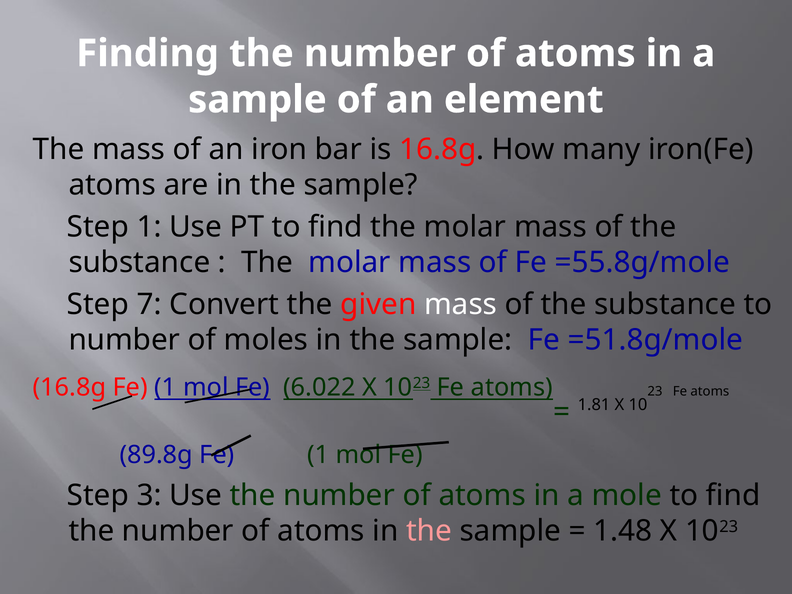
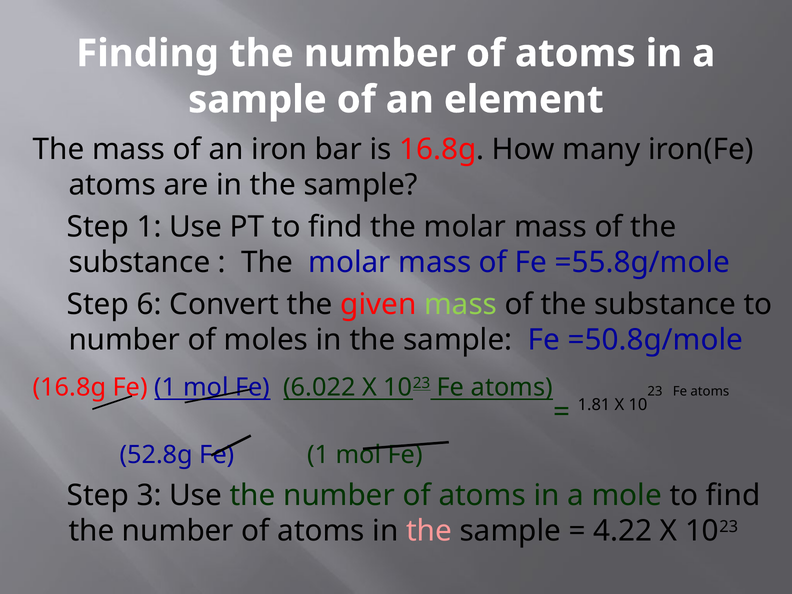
7: 7 -> 6 (149, 304)
mass colour: white -> light green (461, 304)
=51.8g/mole: =51.8g/mole -> =50.8g/mole (655, 340)
89.8g: 89.8g -> 52.8g (156, 455)
1.48: 1.48 -> 4.22 (623, 531)
